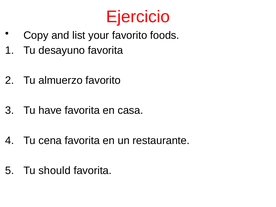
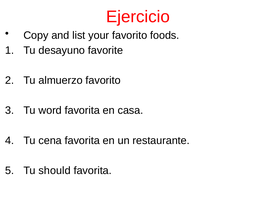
desayuno favorita: favorita -> favorite (105, 50)
have: have -> word (50, 110)
